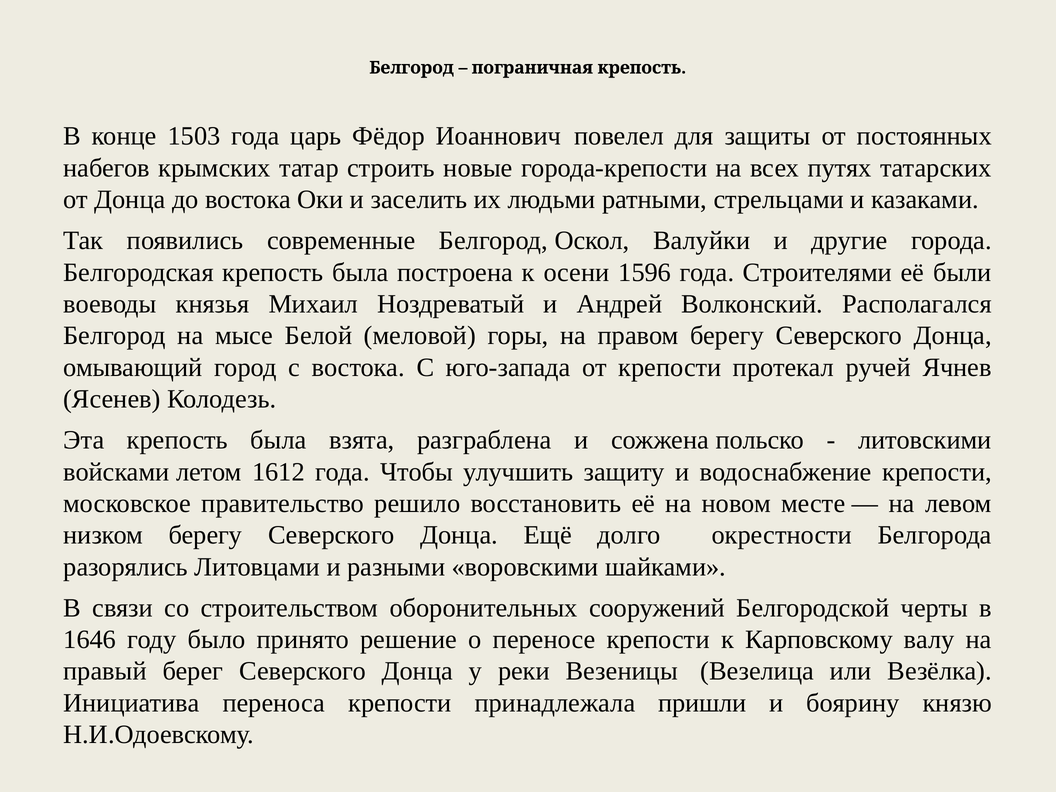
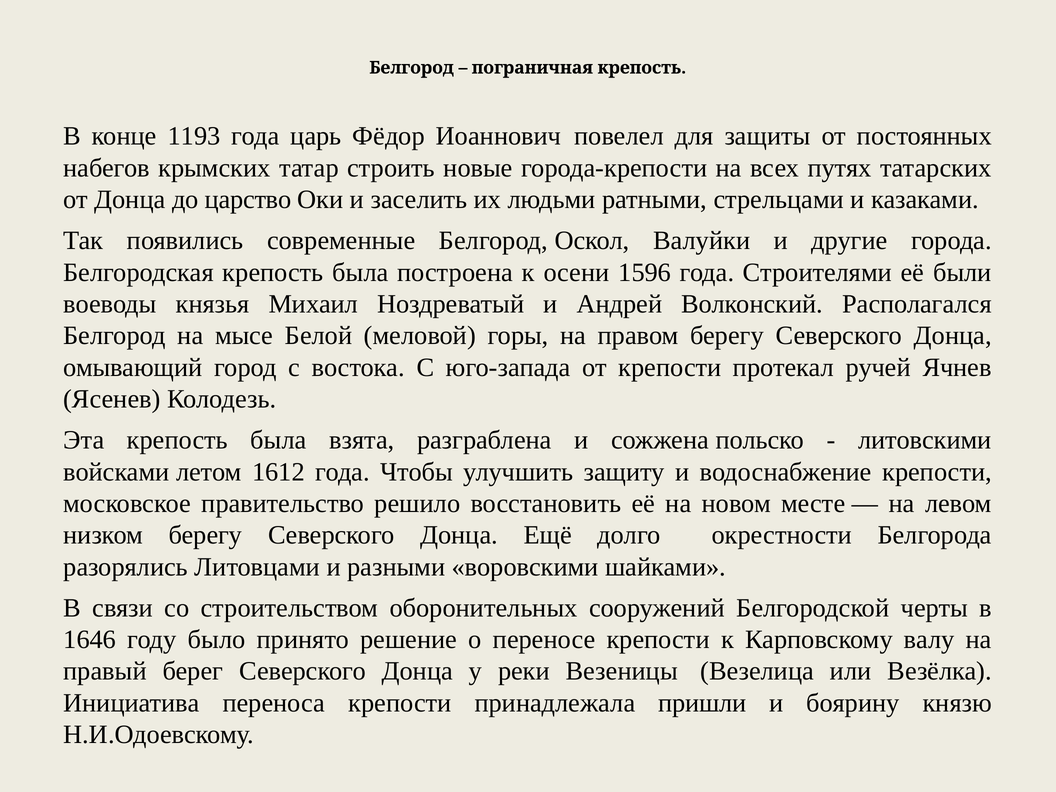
1503: 1503 -> 1193 (194, 136)
до востока: востока -> царство (248, 200)
